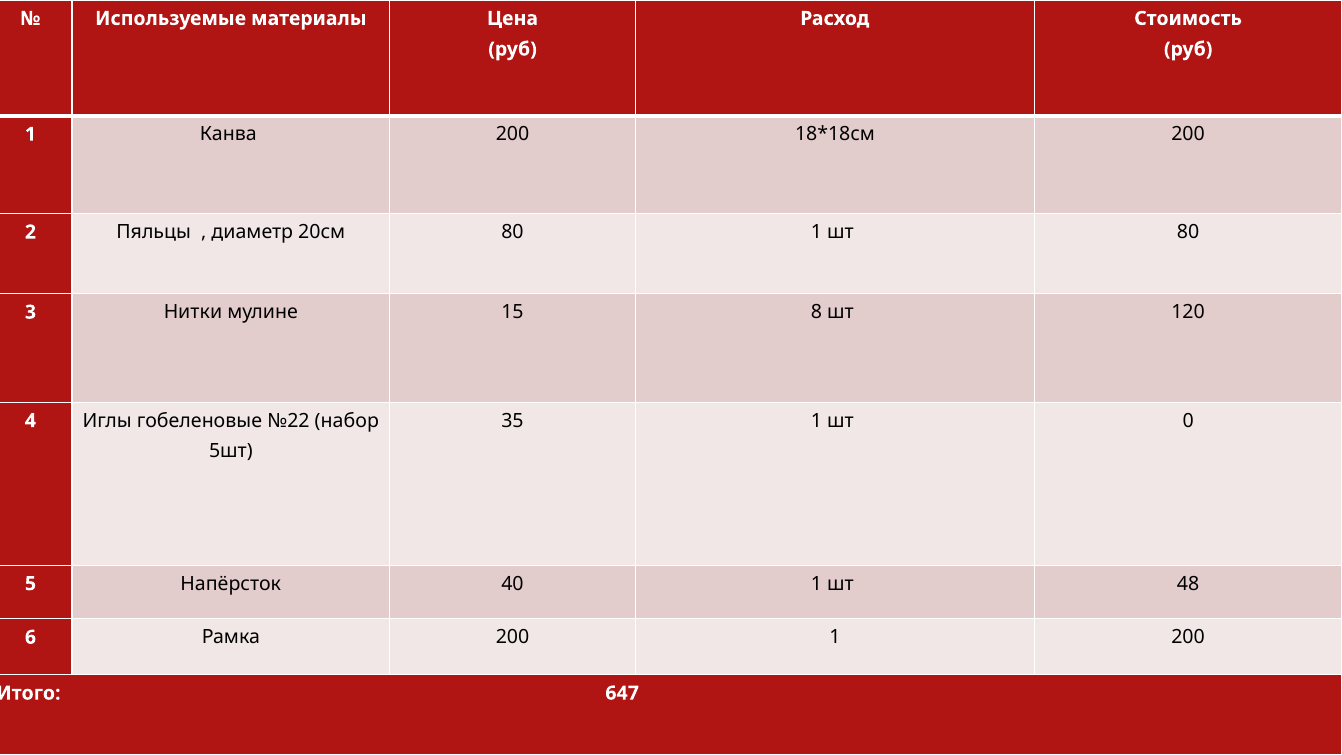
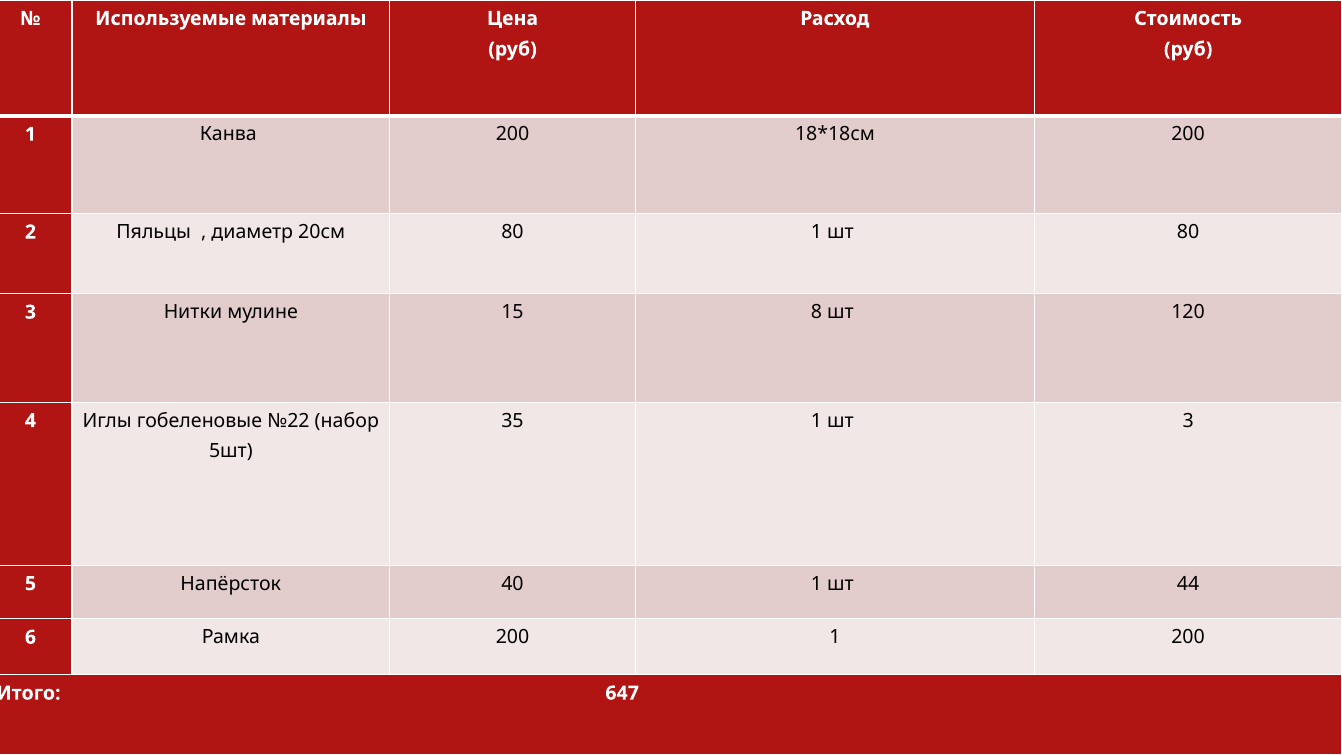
шт 0: 0 -> 3 (1188, 421)
48: 48 -> 44 (1188, 584)
